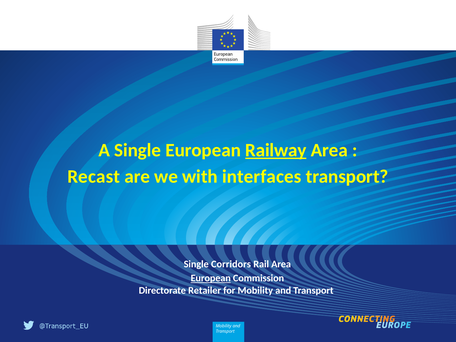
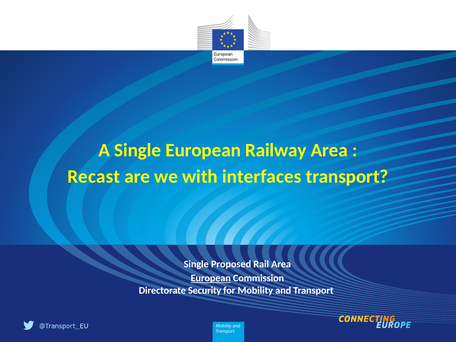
Railway underline: present -> none (276, 150)
Corridors: Corridors -> Proposed (231, 264)
Retailer: Retailer -> Security (205, 290)
